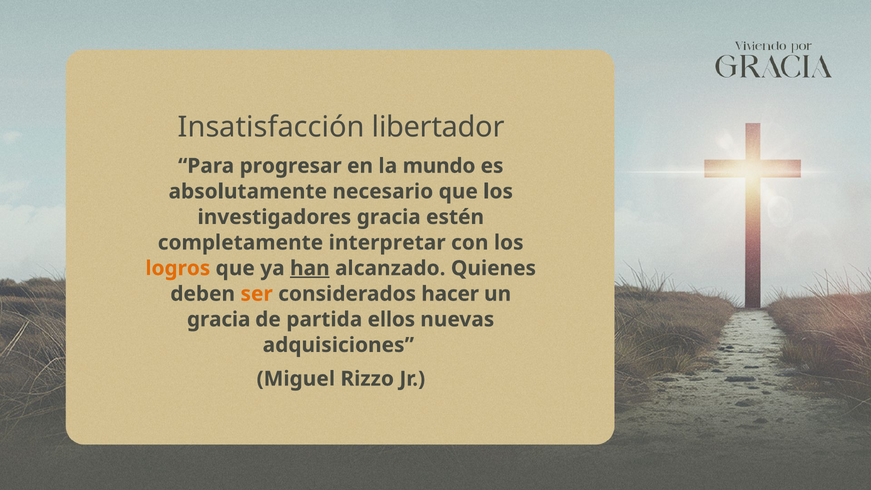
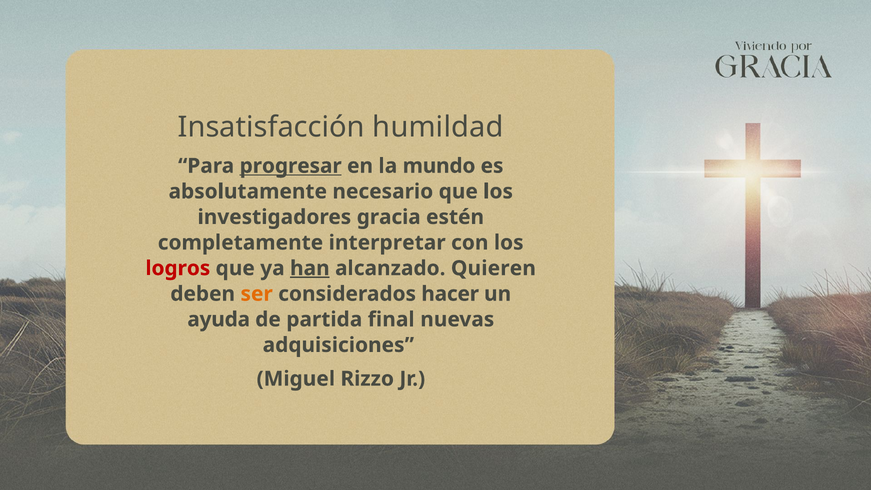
libertador: libertador -> humildad (438, 127)
progresar underline: none -> present (291, 166)
logros colour: orange -> red (178, 268)
Quienes: Quienes -> Quieren (493, 268)
gracia: gracia -> ayuda (219, 319)
ellos: ellos -> final (391, 319)
